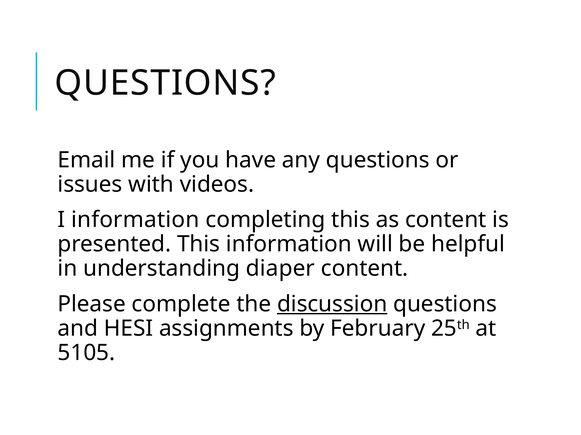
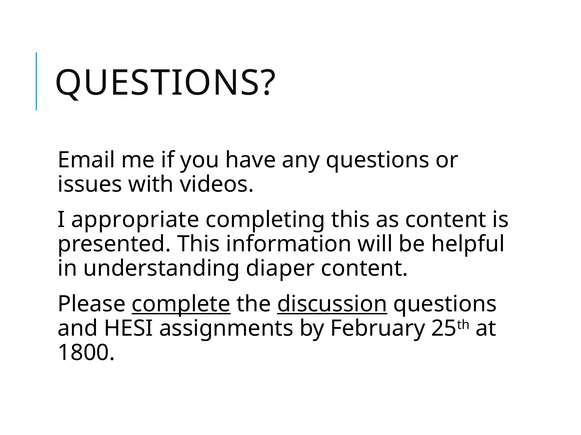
I information: information -> appropriate (135, 220)
complete underline: none -> present (181, 305)
5105: 5105 -> 1800 (86, 353)
